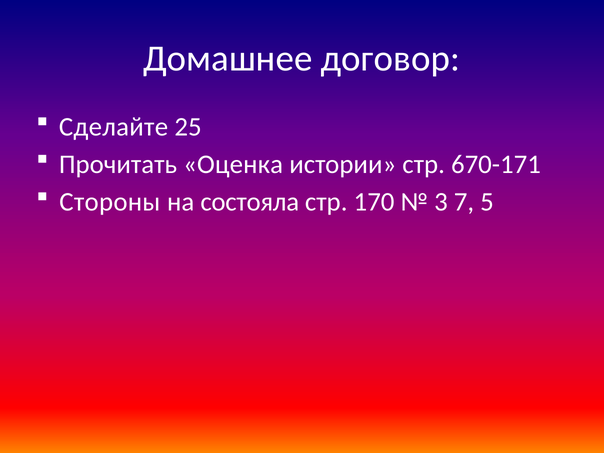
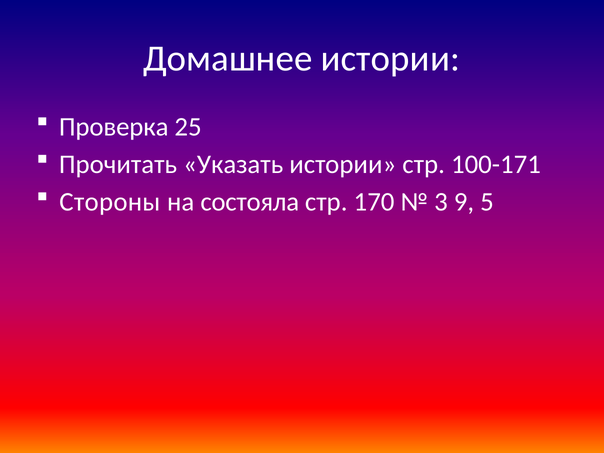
Домашнее договор: договор -> истории (390, 58)
Сделайте: Сделайте -> Проверка (114, 127)
Оценка: Оценка -> Указать (233, 164)
670-171: 670-171 -> 100-171 (496, 164)
7: 7 -> 9 (464, 202)
